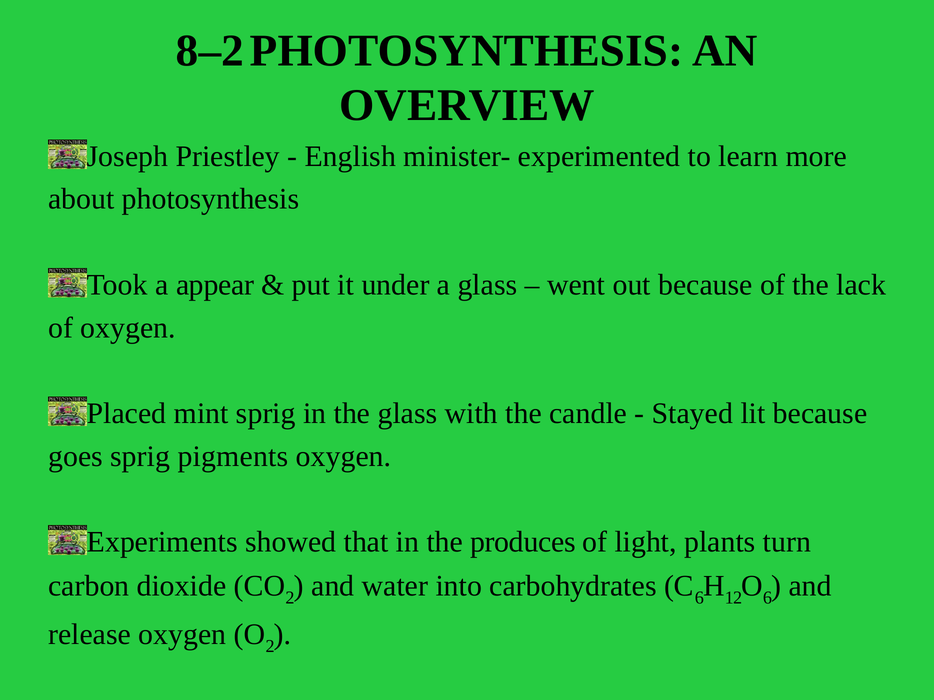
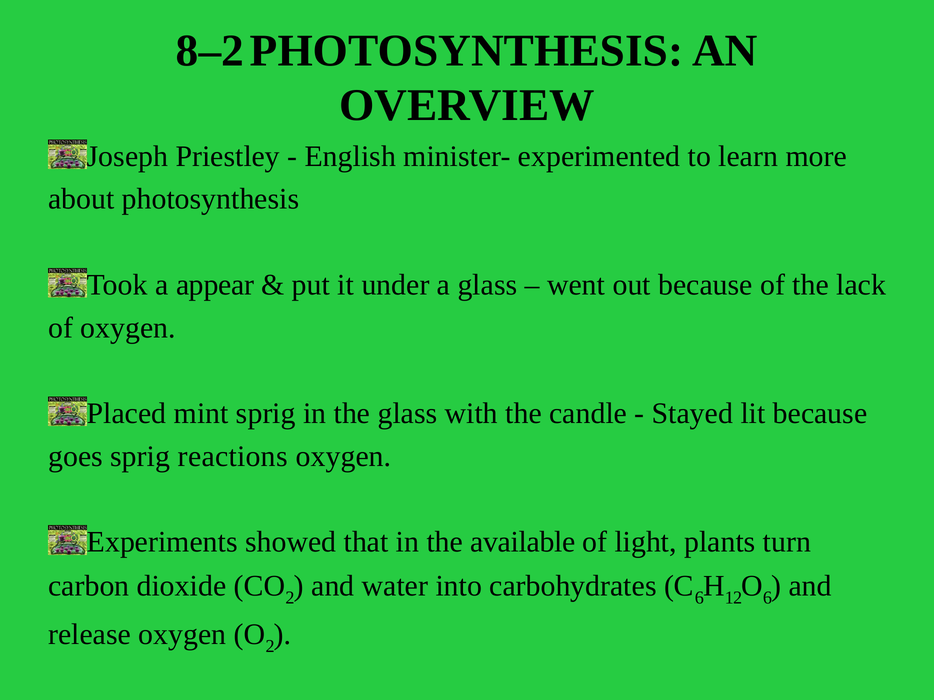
pigments: pigments -> reactions (233, 457)
produces: produces -> available (523, 543)
